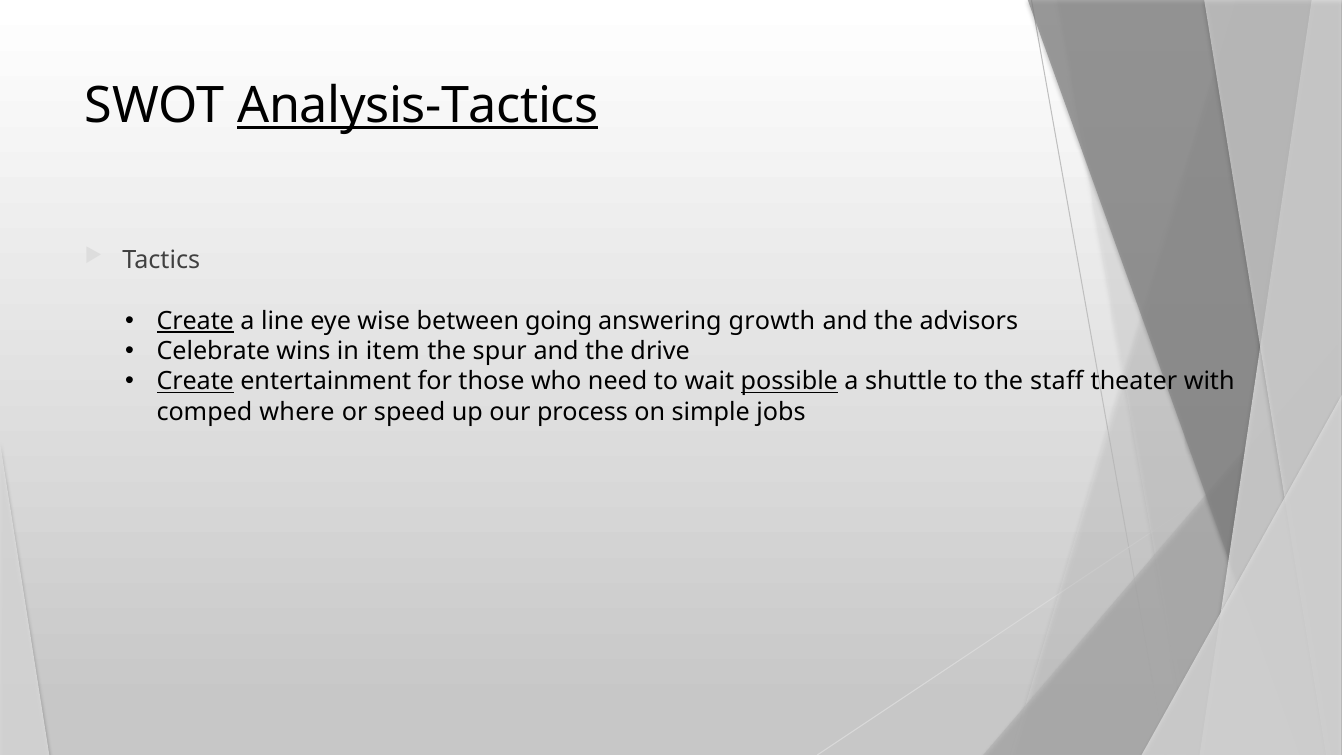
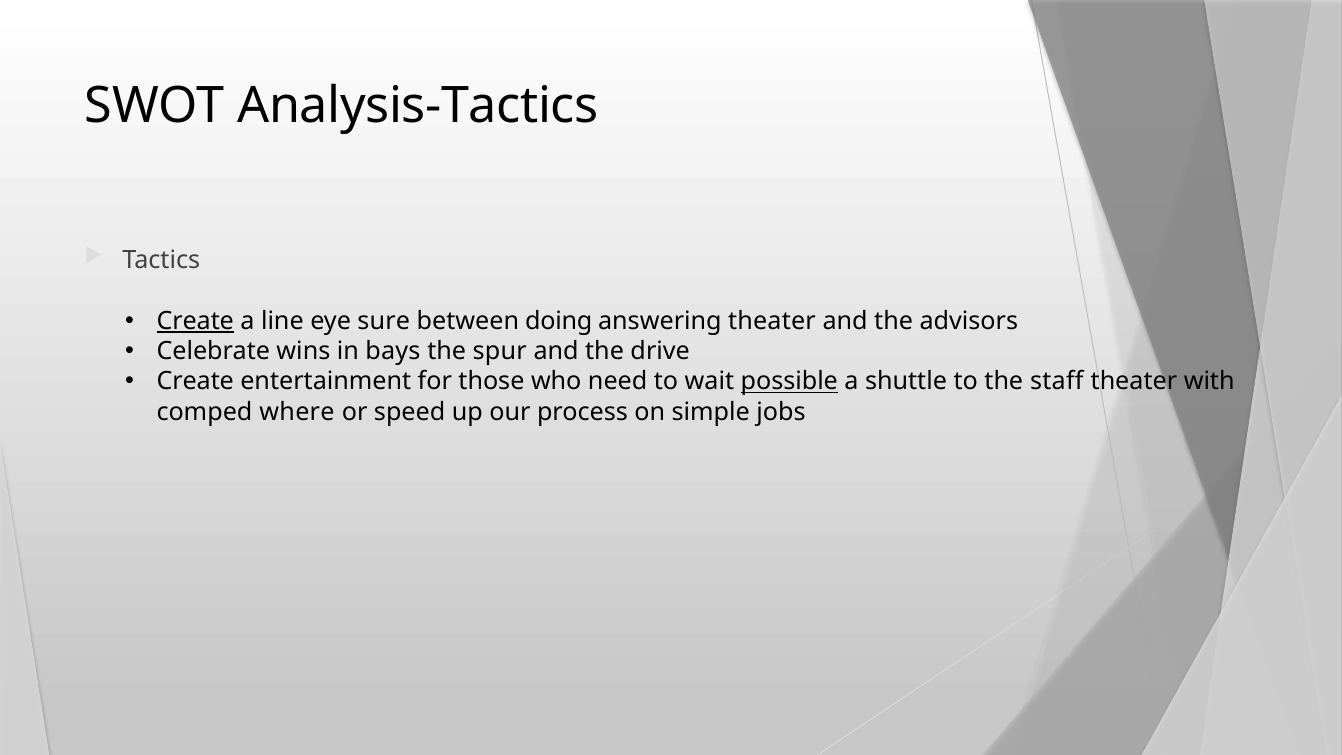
Analysis-Tactics underline: present -> none (418, 106)
wise: wise -> sure (384, 321)
going: going -> doing (559, 321)
answering growth: growth -> theater (772, 321)
item: item -> bays (393, 351)
Create underline: present -> none (195, 381)
